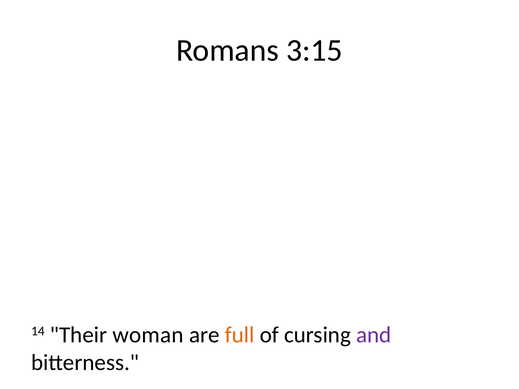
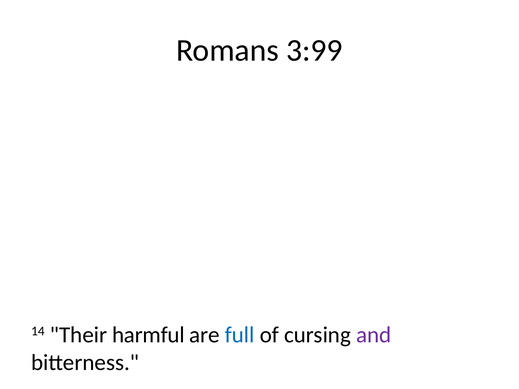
3:15: 3:15 -> 3:99 (314, 50)
woman: woman -> harmful (148, 335)
full colour: orange -> blue (240, 335)
